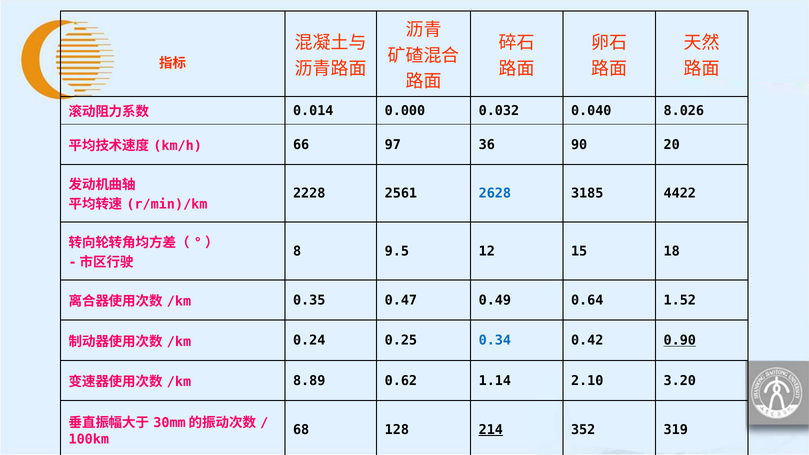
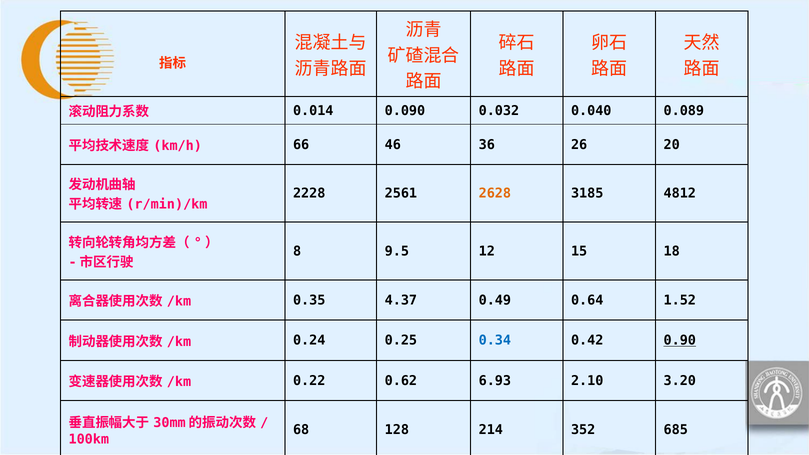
0.000: 0.000 -> 0.090 (405, 111)
8.026: 8.026 -> 0.089 (684, 111)
97: 97 -> 46 (393, 145)
90: 90 -> 26 (579, 145)
2628 colour: blue -> orange (495, 194)
4422: 4422 -> 4812 (680, 194)
0.47: 0.47 -> 4.37 (401, 300)
8.89: 8.89 -> 0.22 (309, 381)
1.14: 1.14 -> 6.93 (495, 381)
214 underline: present -> none (491, 430)
319: 319 -> 685 (676, 430)
